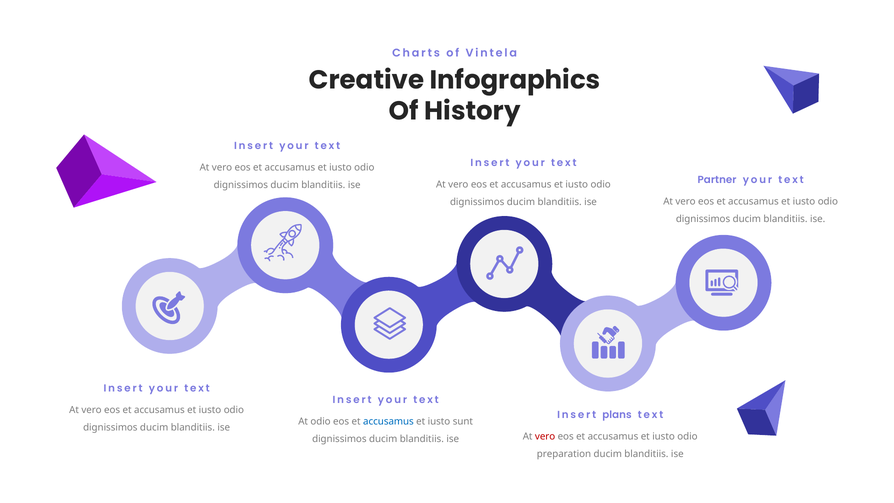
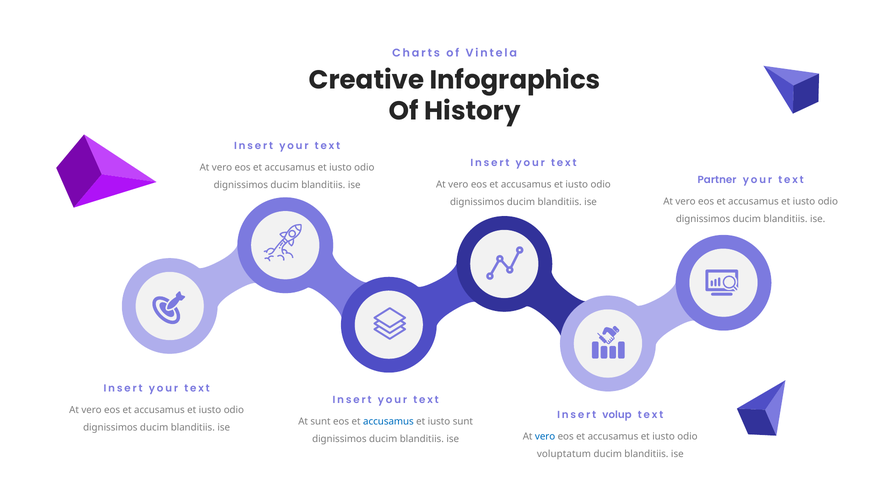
plans: plans -> volup (617, 415)
At odio: odio -> sunt (321, 421)
vero colour: red -> blue (545, 436)
preparation: preparation -> voluptatum (564, 454)
